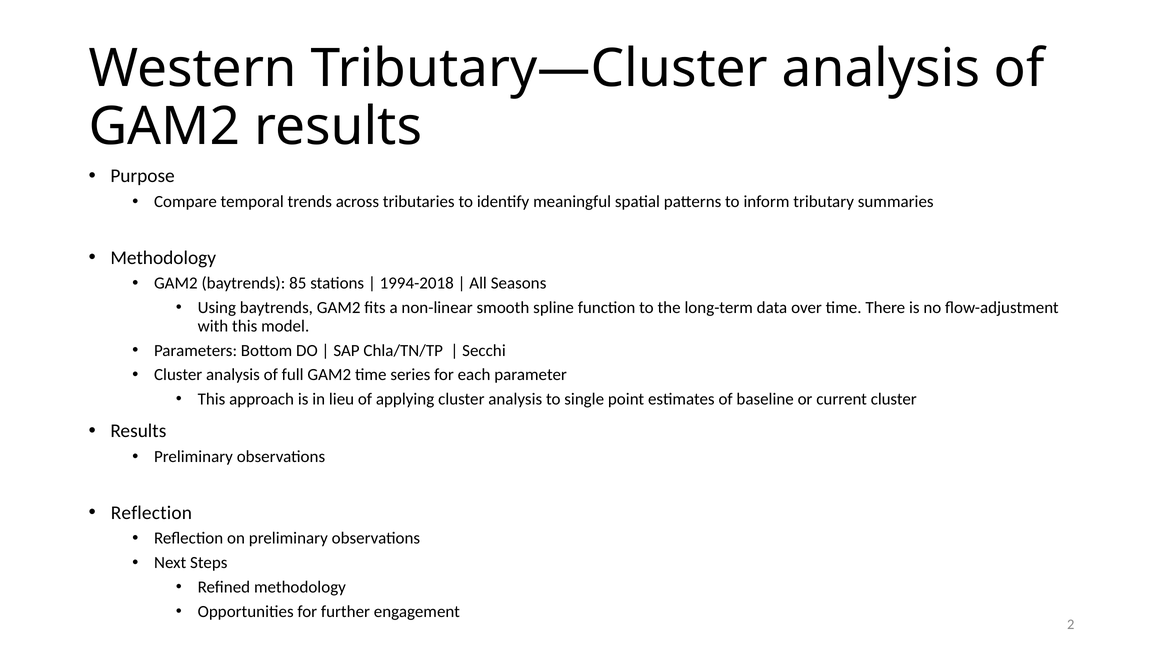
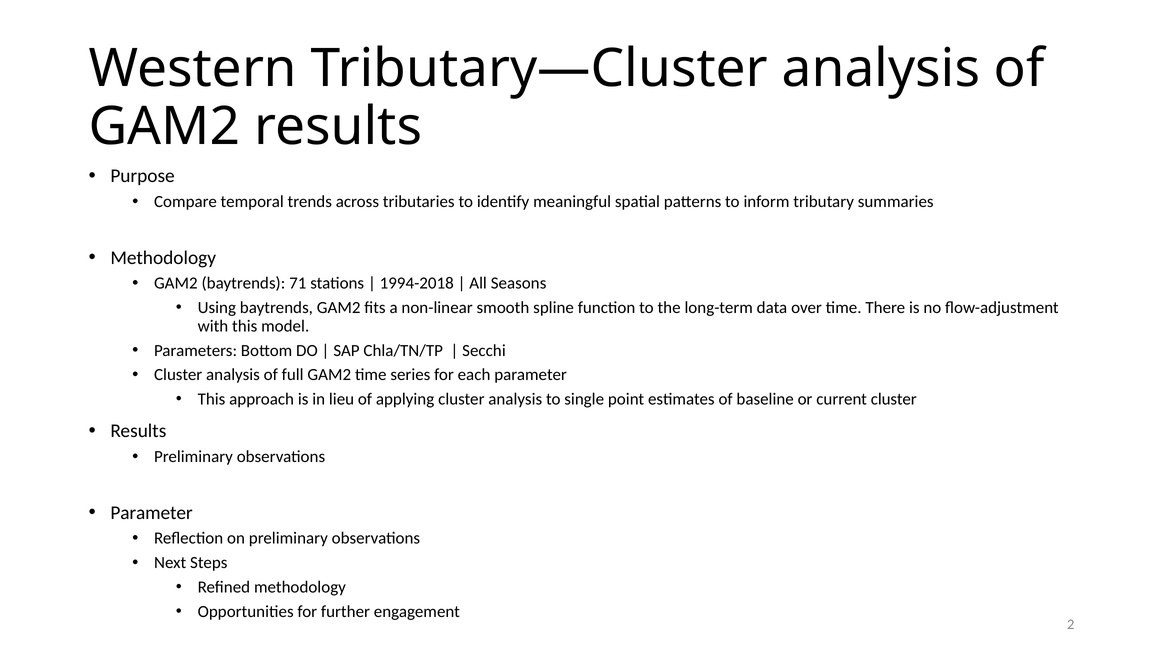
85: 85 -> 71 (298, 283)
Reflection: Reflection -> Parameter (152, 513)
